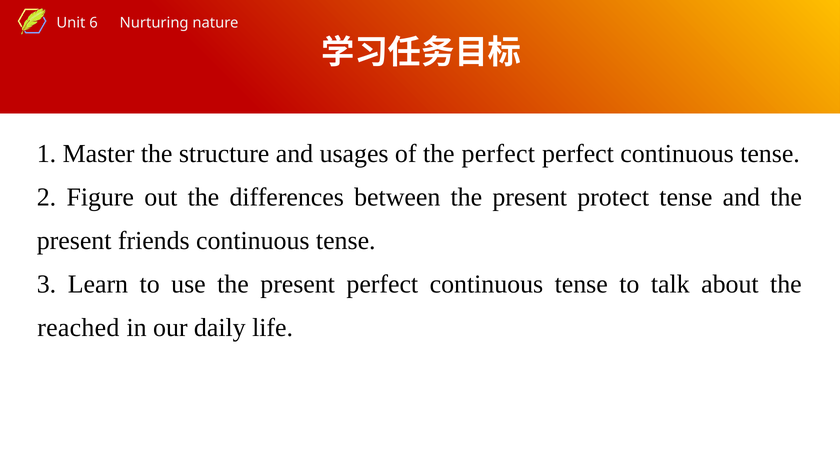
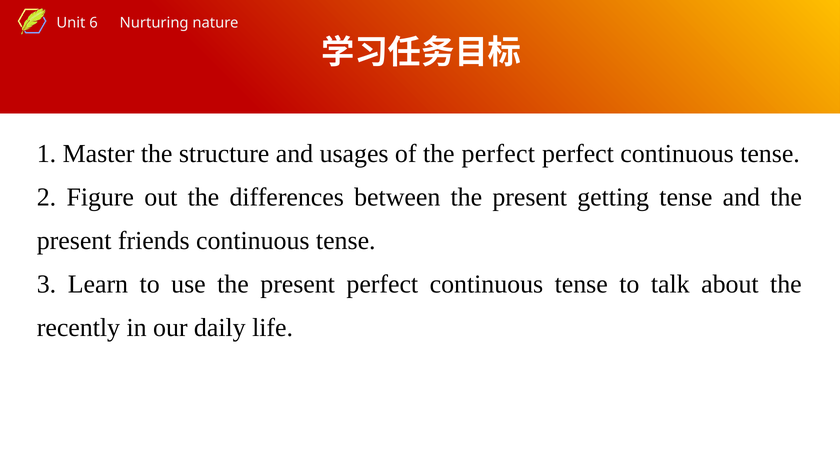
protect: protect -> getting (613, 197)
reached: reached -> recently (78, 328)
